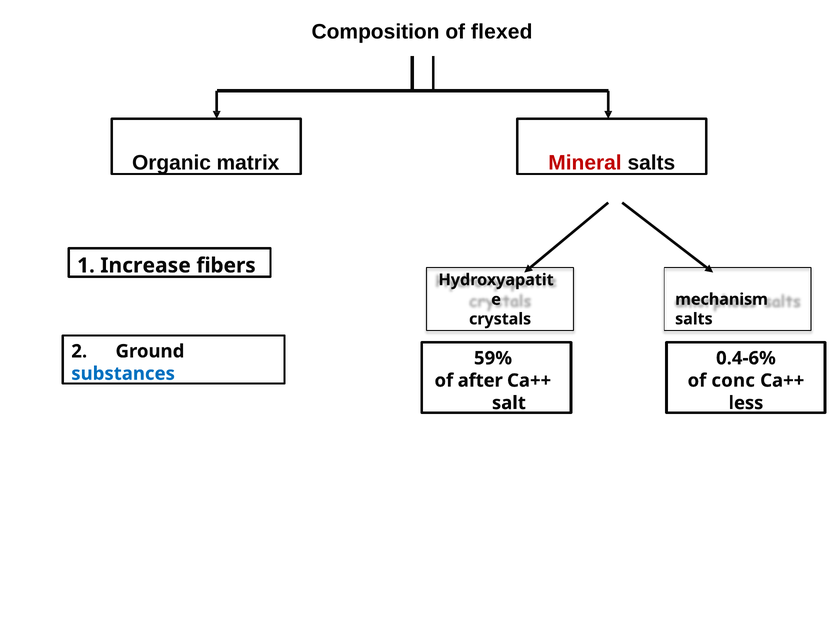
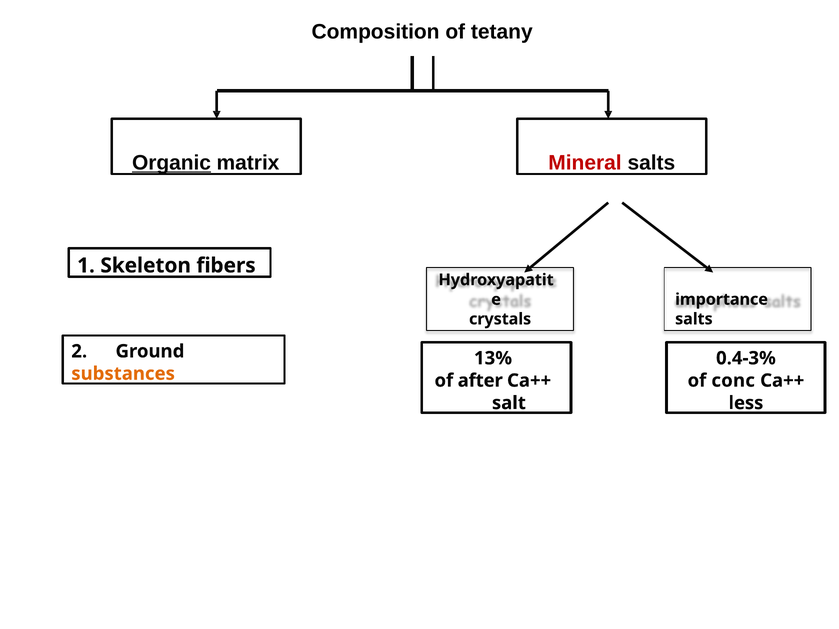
flexed: flexed -> tetany (502, 32)
Organic underline: none -> present (172, 163)
Increase: Increase -> Skeleton (146, 266)
mechanism: mechanism -> importance (722, 299)
59%: 59% -> 13% (493, 358)
0.4-6%: 0.4-6% -> 0.4-3% (746, 358)
substances colour: blue -> orange (123, 374)
